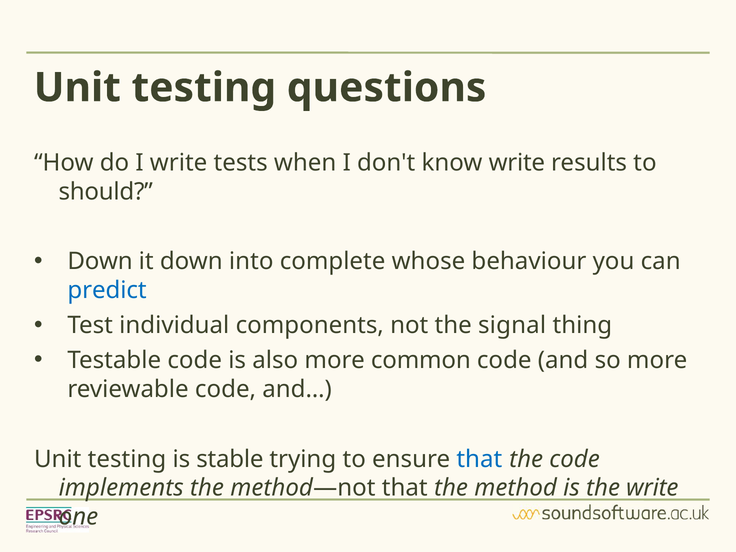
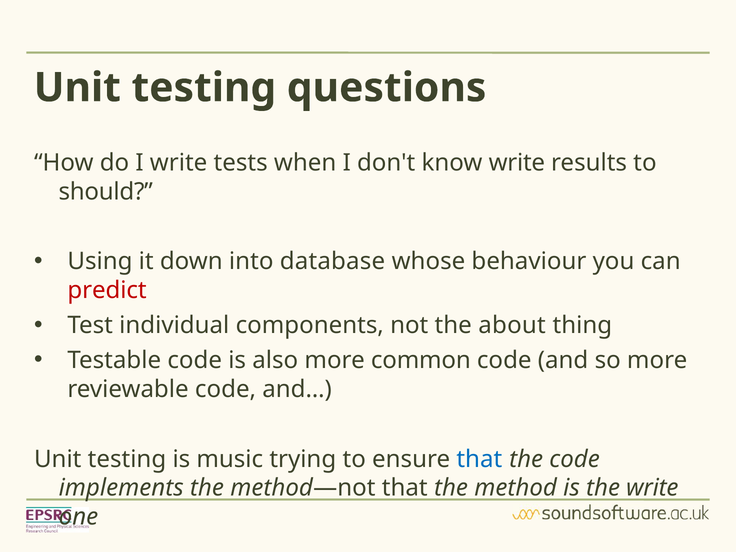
Down: Down -> Using (100, 262)
complete: complete -> database (332, 262)
predict colour: blue -> red (107, 290)
signal: signal -> about (512, 325)
stable: stable -> music (230, 459)
